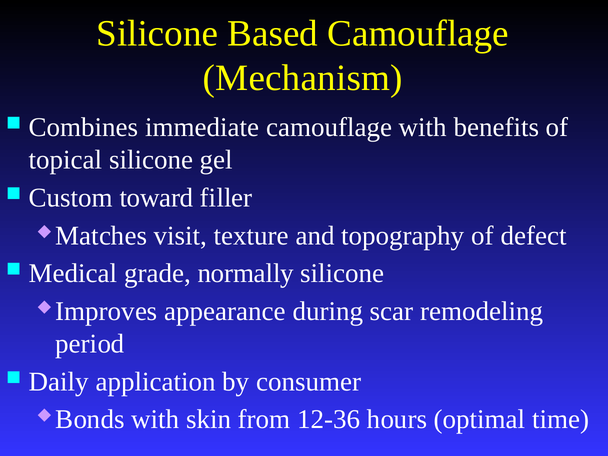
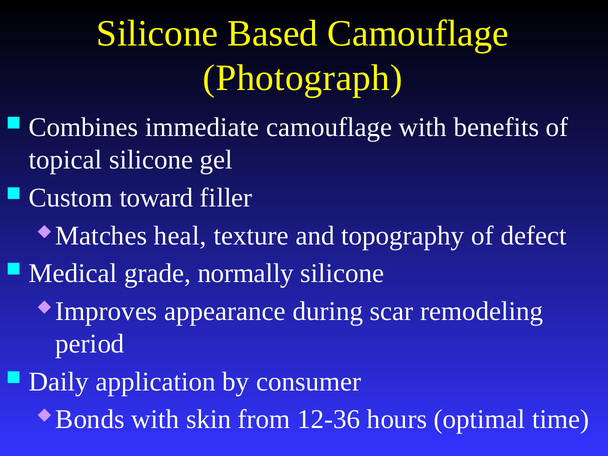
Mechanism: Mechanism -> Photograph (303, 78)
visit: visit -> heal (180, 236)
